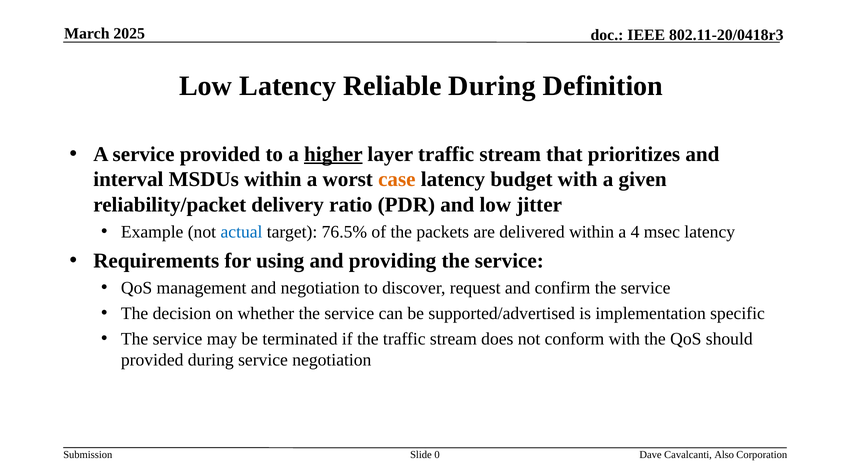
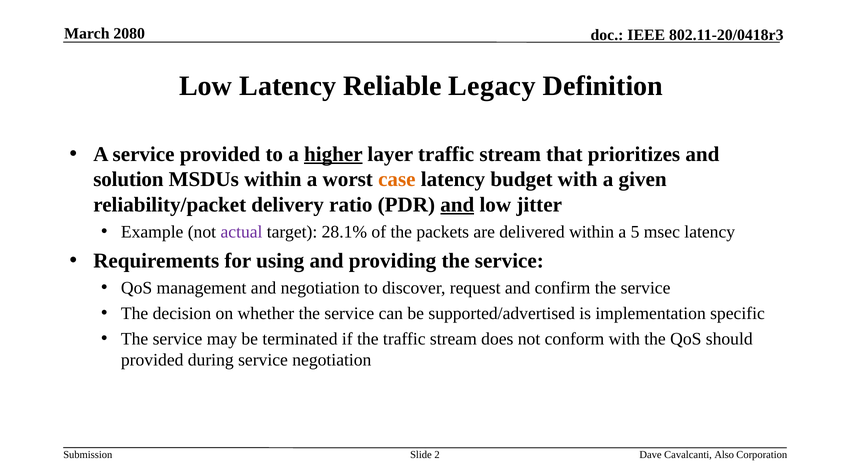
2025: 2025 -> 2080 (129, 34)
Reliable During: During -> Legacy (492, 86)
interval: interval -> solution (128, 180)
and underline: none -> present (457, 205)
actual colour: blue -> purple (242, 232)
76.5%: 76.5% -> 28.1% (344, 232)
4: 4 -> 5 (635, 232)
0: 0 -> 2 (437, 455)
